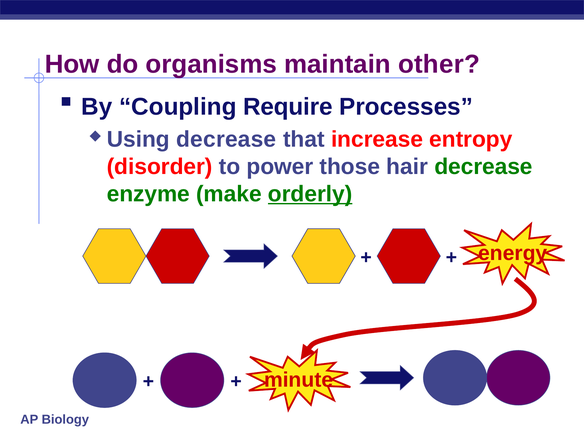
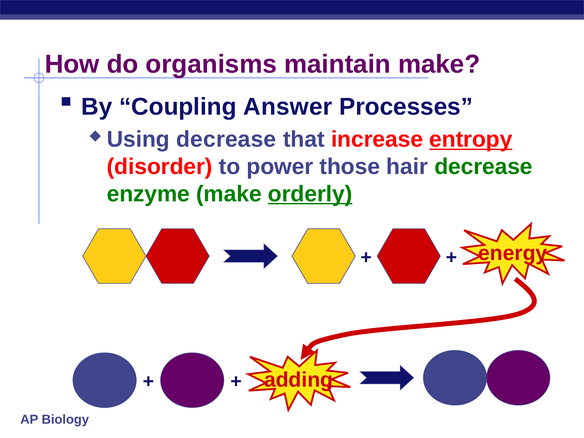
maintain other: other -> make (439, 64)
Require: Require -> Answer (288, 107)
entropy underline: none -> present (471, 139)
minute: minute -> adding (299, 380)
